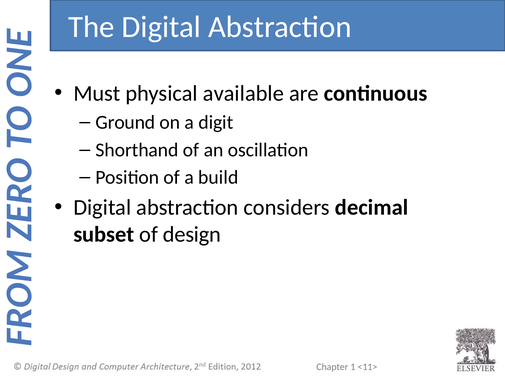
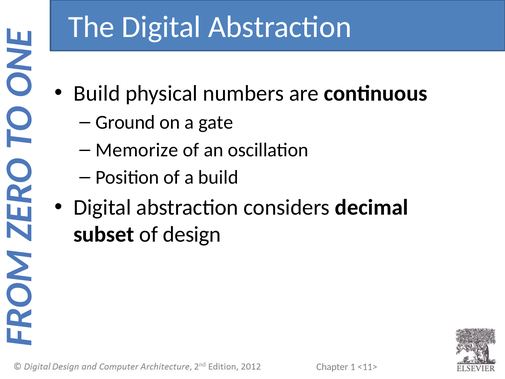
Must: Must -> Build (97, 93)
available: available -> numbers (243, 93)
digit: digit -> gate (216, 122)
Shorthand: Shorthand -> Memorize (137, 150)
